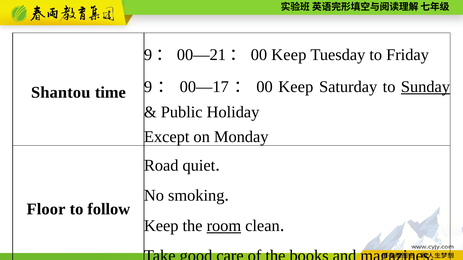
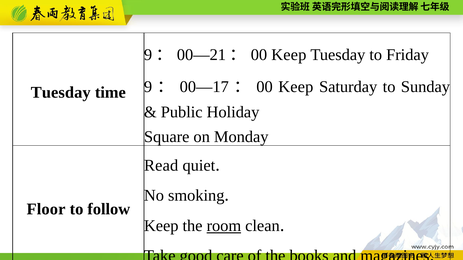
Sunday underline: present -> none (425, 87)
Shantou: Shantou -> Tuesday (61, 93)
Except: Except -> Square (167, 137)
Road: Road -> Read (161, 166)
